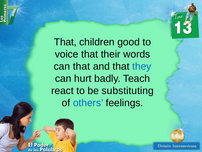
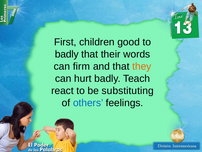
That: That -> First (65, 42)
voice: voice -> badly (67, 54)
can that: that -> firm (81, 66)
they colour: blue -> orange (142, 66)
